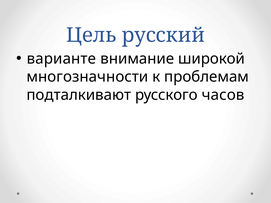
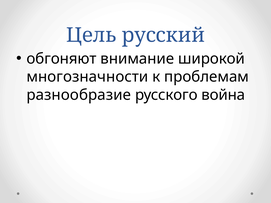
варианте: варианте -> обгоняют (61, 59)
подталкивают: подталкивают -> разнообразие (79, 95)
часов: часов -> война (223, 95)
